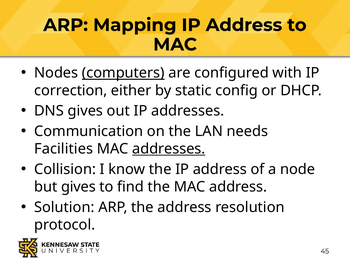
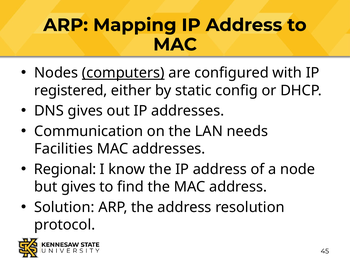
correction: correction -> registered (71, 90)
addresses underline: present -> none (169, 149)
Collision: Collision -> Regional (65, 169)
